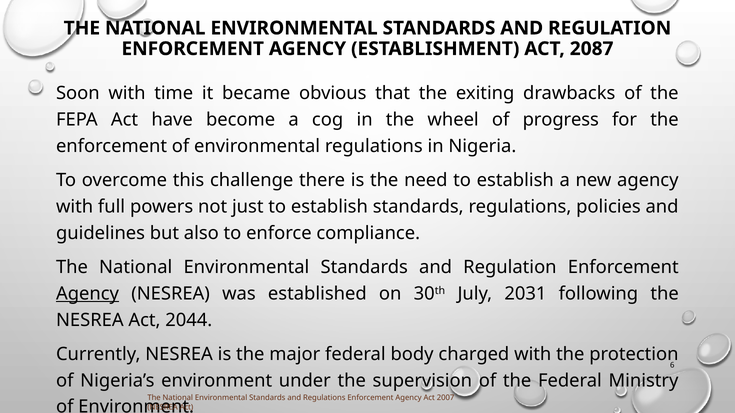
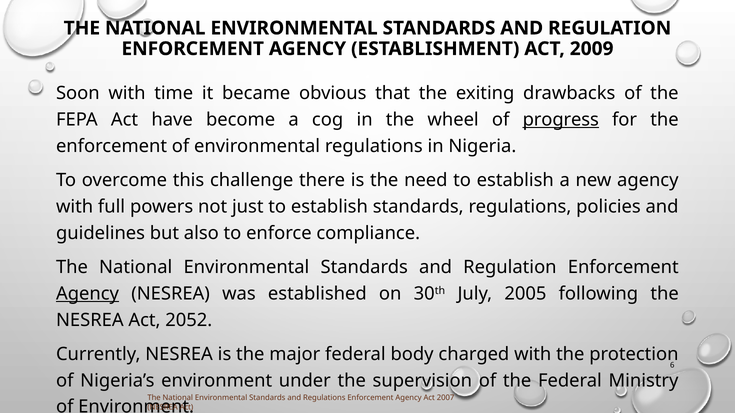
2087: 2087 -> 2009 (592, 49)
progress underline: none -> present (561, 120)
2031: 2031 -> 2005 (525, 294)
2044: 2044 -> 2052 (189, 320)
